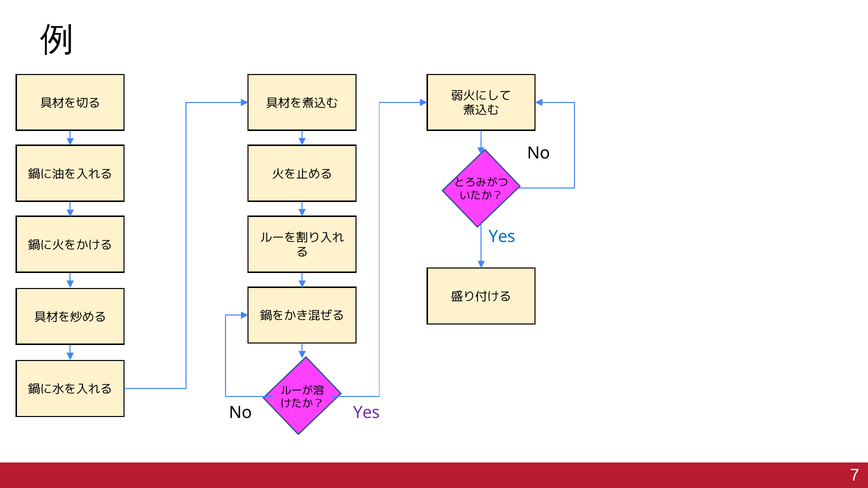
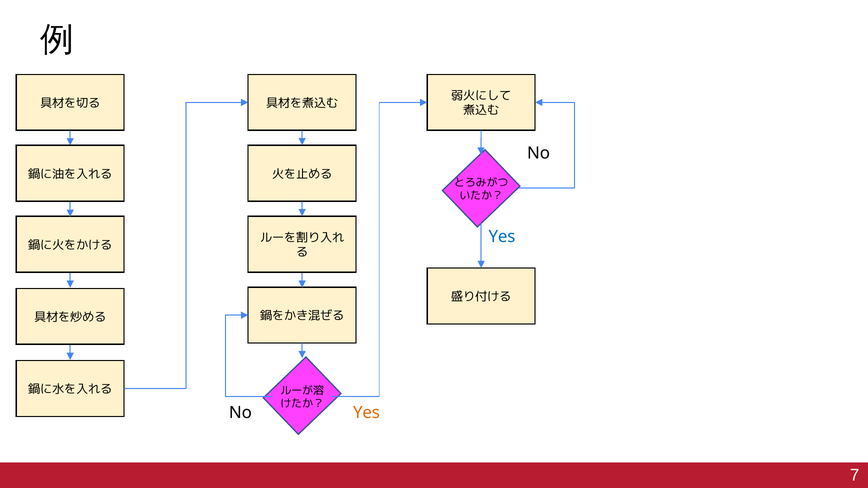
Yes colour: purple -> orange (367, 413)
